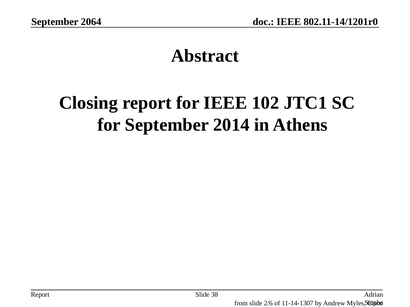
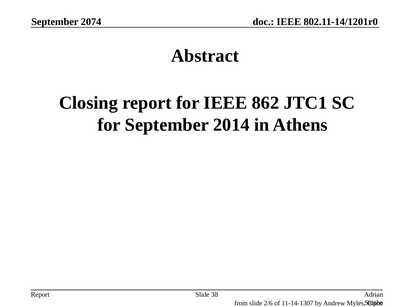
2064: 2064 -> 2074 (91, 22)
102: 102 -> 862 (265, 103)
